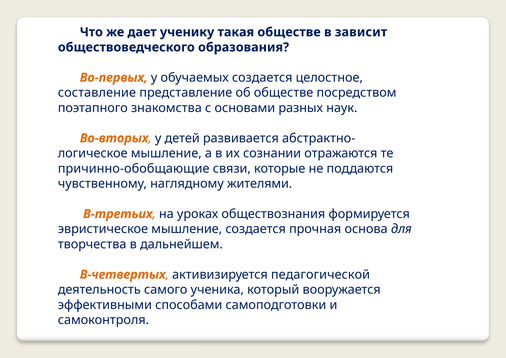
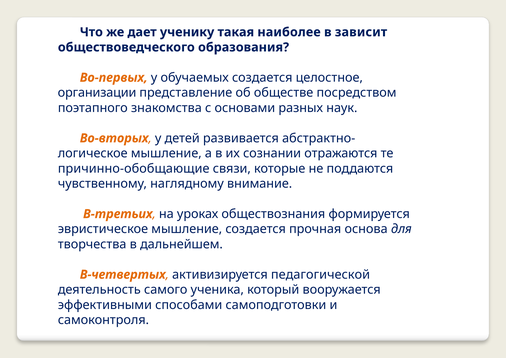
такая обществе: обществе -> наиболее (289, 32)
составление: составление -> организации (97, 93)
жителями: жителями -> внимание (260, 184)
